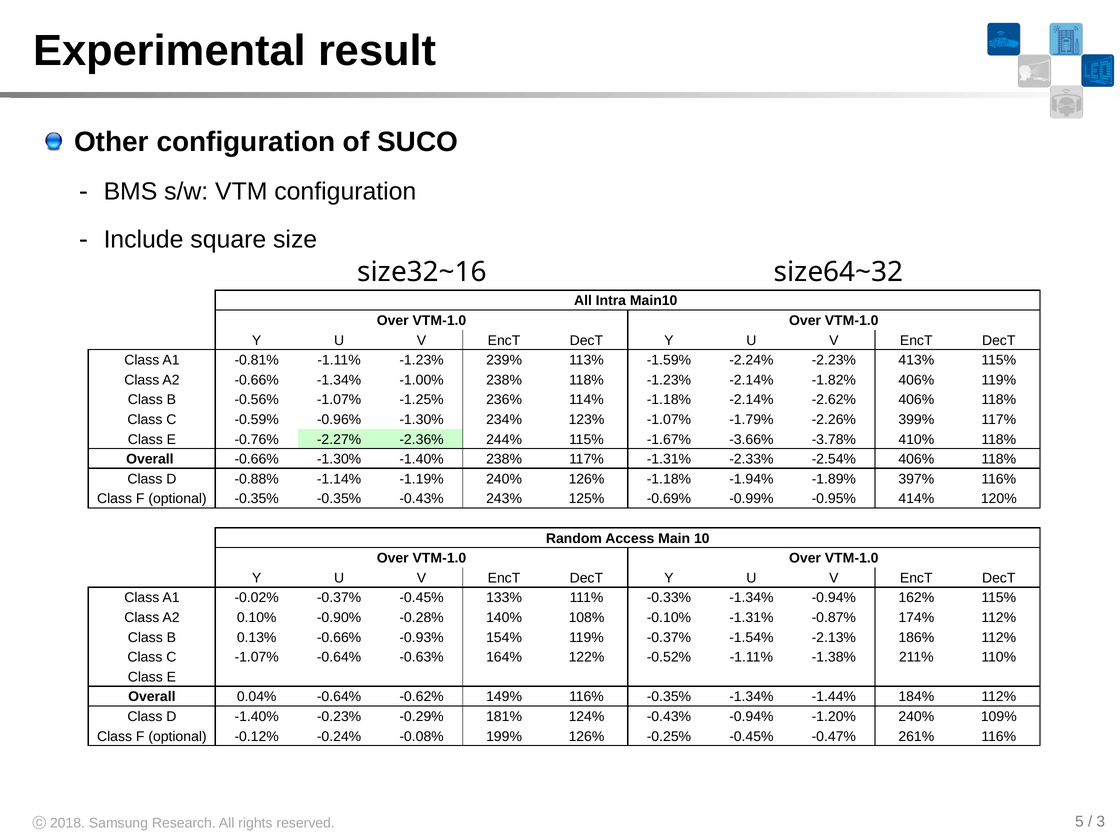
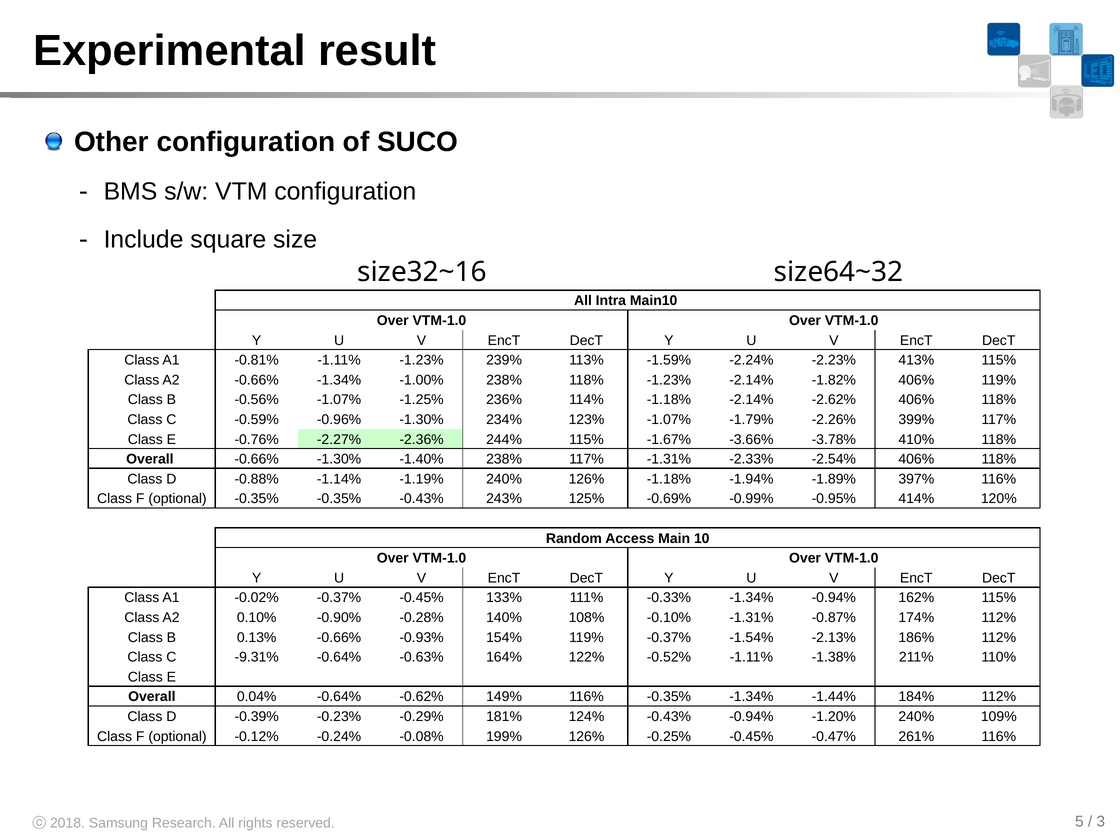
C -1.07%: -1.07% -> -9.31% (257, 657)
D -1.40%: -1.40% -> -0.39% (257, 717)
